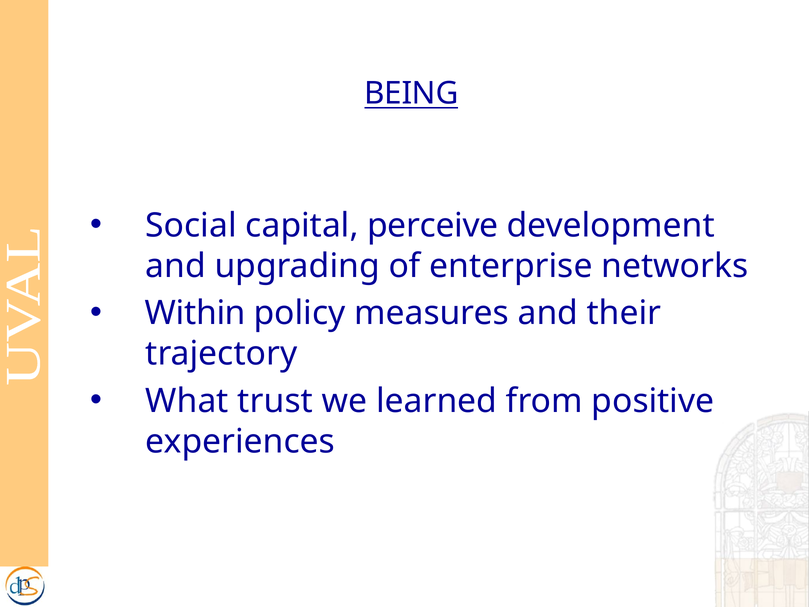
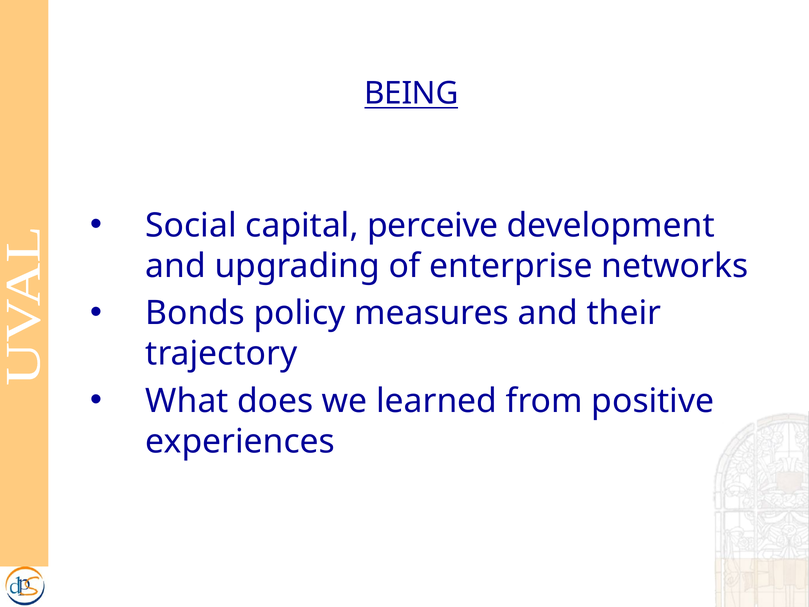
Within: Within -> Bonds (195, 313)
trust: trust -> does (275, 401)
